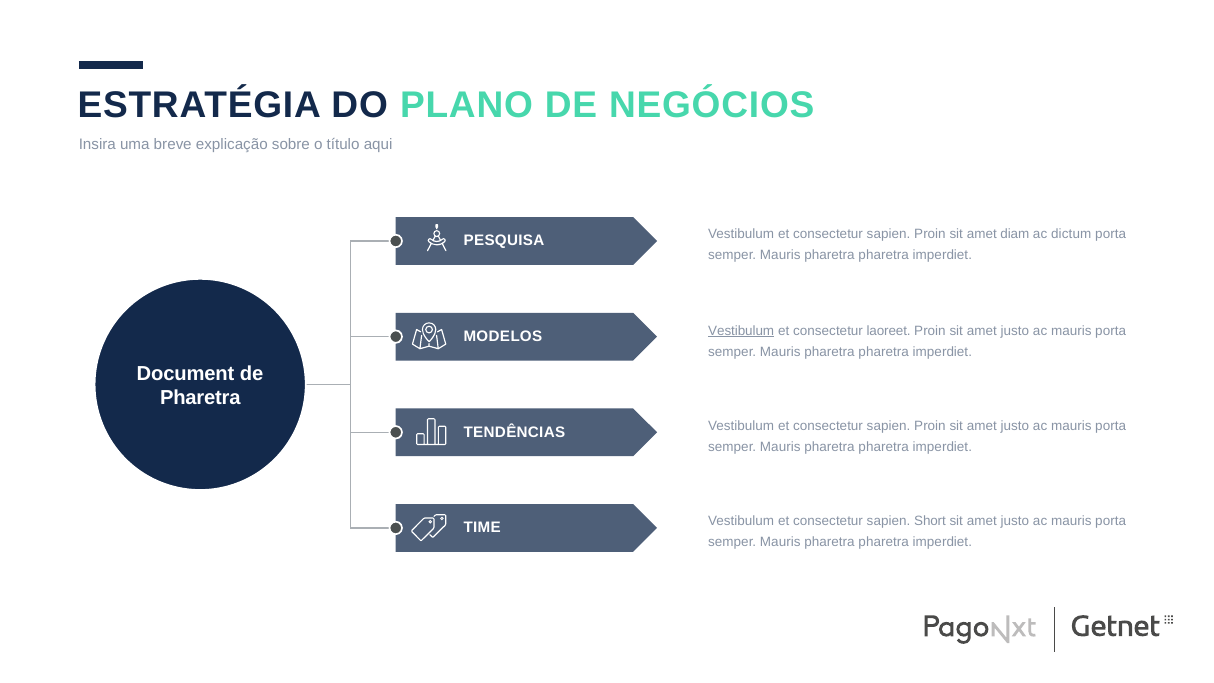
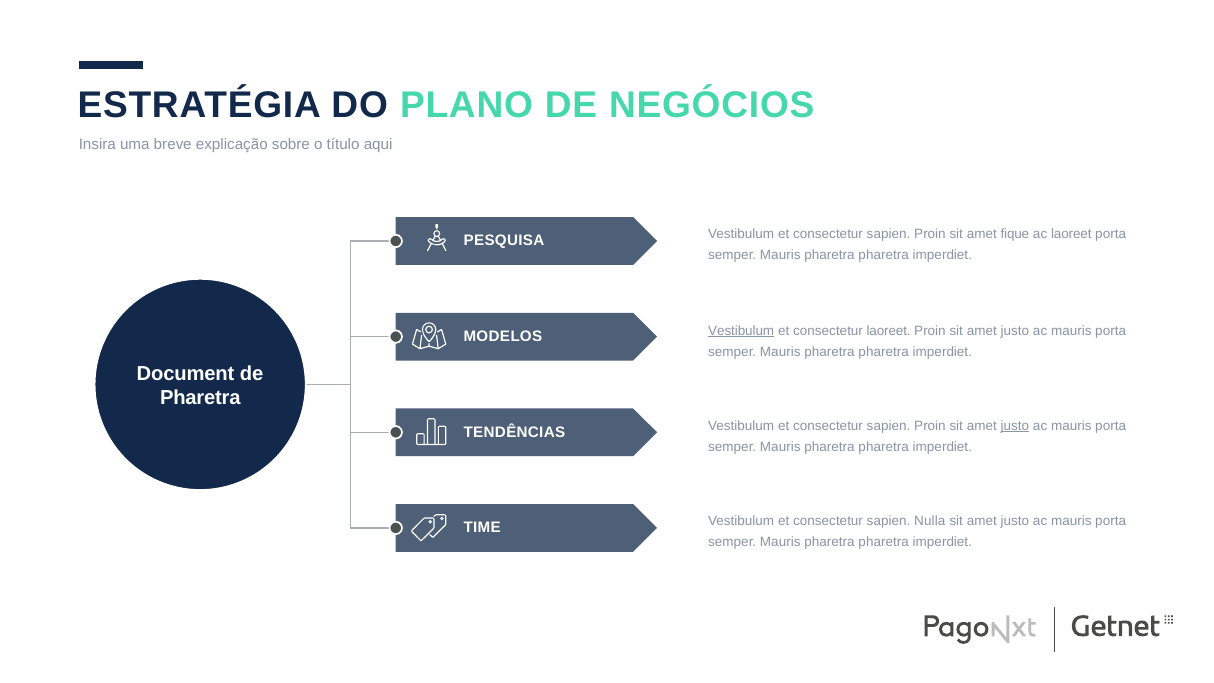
diam: diam -> fique (1015, 234)
ac dictum: dictum -> laoreet (1071, 234)
justo underline: none -> present (1015, 426)
Short: Short -> Nulla (930, 521)
